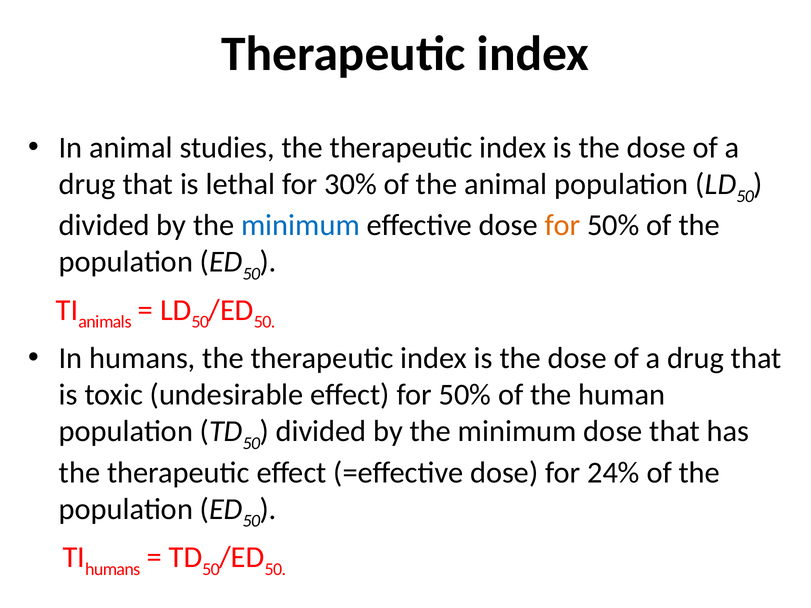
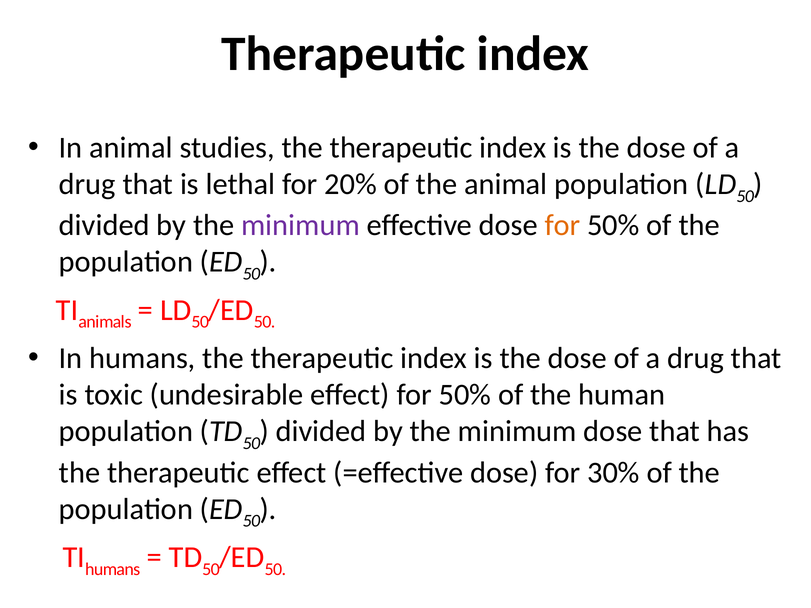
30%: 30% -> 20% (351, 184)
minimum colour: blue -> purple (301, 226)
24%: 24% -> 30% (613, 473)
